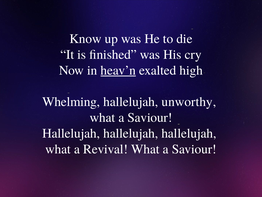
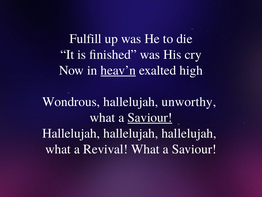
Know: Know -> Fulfill (86, 39)
Whelming: Whelming -> Wondrous (71, 102)
Saviour underline: none -> present (150, 117)
